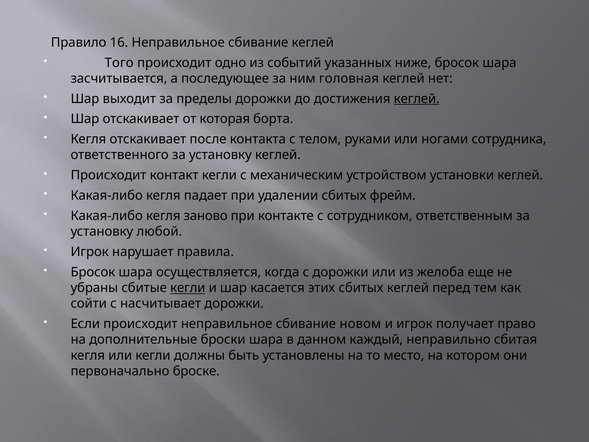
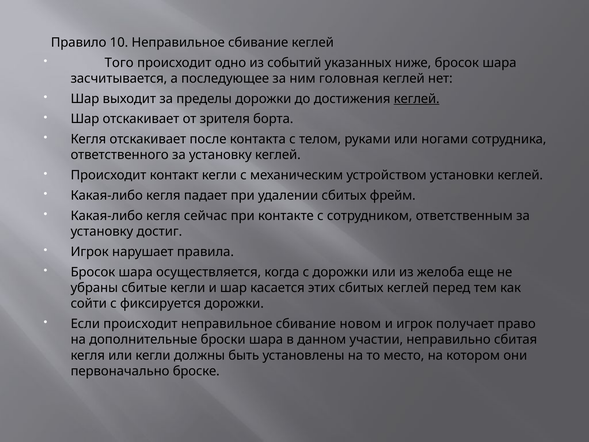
16: 16 -> 10 (119, 42)
которая: которая -> зрителя (225, 119)
заново: заново -> сейчас (206, 216)
любой: любой -> достиг (159, 231)
кегли underline: present -> none (188, 288)
насчитывает: насчитывает -> фиксируется (161, 303)
каждый: каждый -> участии (376, 339)
